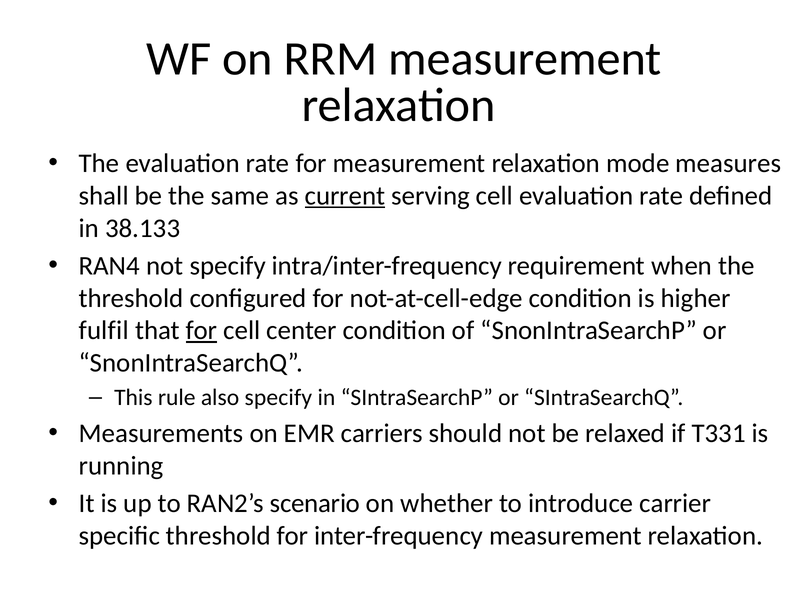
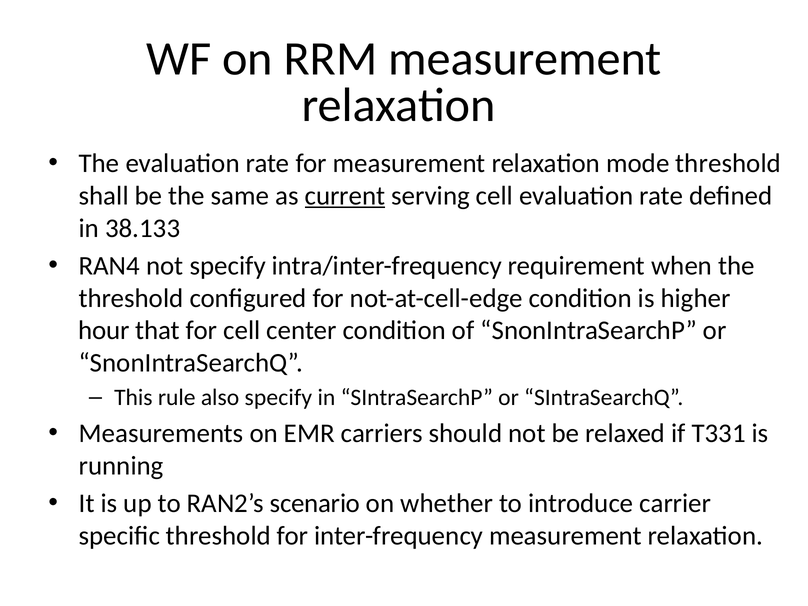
mode measures: measures -> threshold (728, 163)
fulfil: fulfil -> hour (104, 330)
for underline: present -> none (202, 330)
